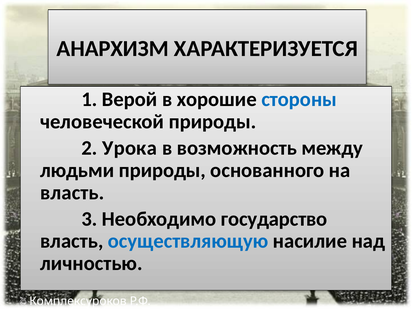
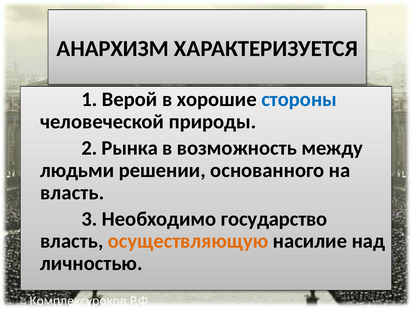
Урока: Урока -> Рынка (130, 148)
людьми природы: природы -> решении (162, 170)
осуществляющую colour: blue -> orange (188, 241)
